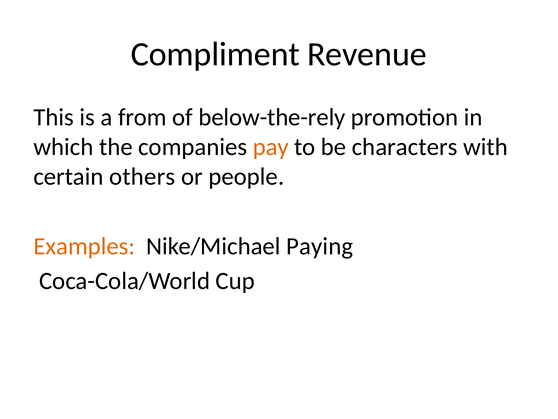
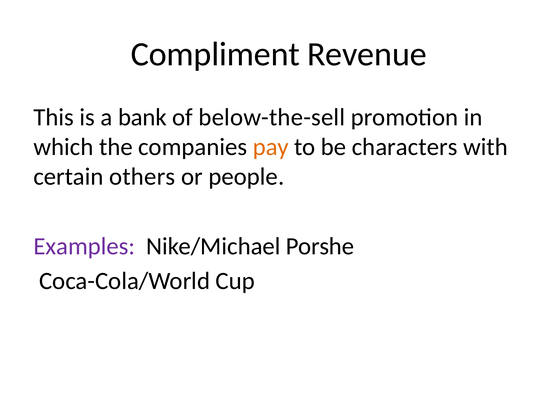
from: from -> bank (142, 117)
below-the-rely: below-the-rely -> below-the-sell (272, 117)
Examples colour: orange -> purple (84, 246)
Paying: Paying -> Porshe (320, 246)
